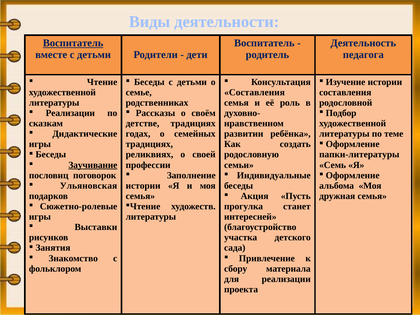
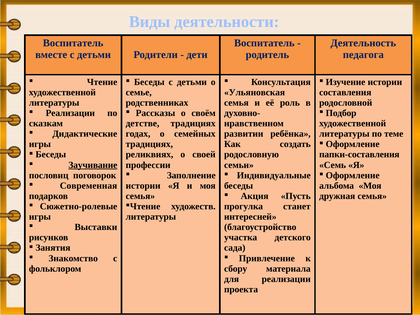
Воспитатель underline: present -> none (73, 43)
Составления: Составления -> Ульяновская (255, 92)
папки-литературы: папки-литературы -> папки-составления (359, 155)
Ульяновская: Ульяновская -> Современная (89, 186)
